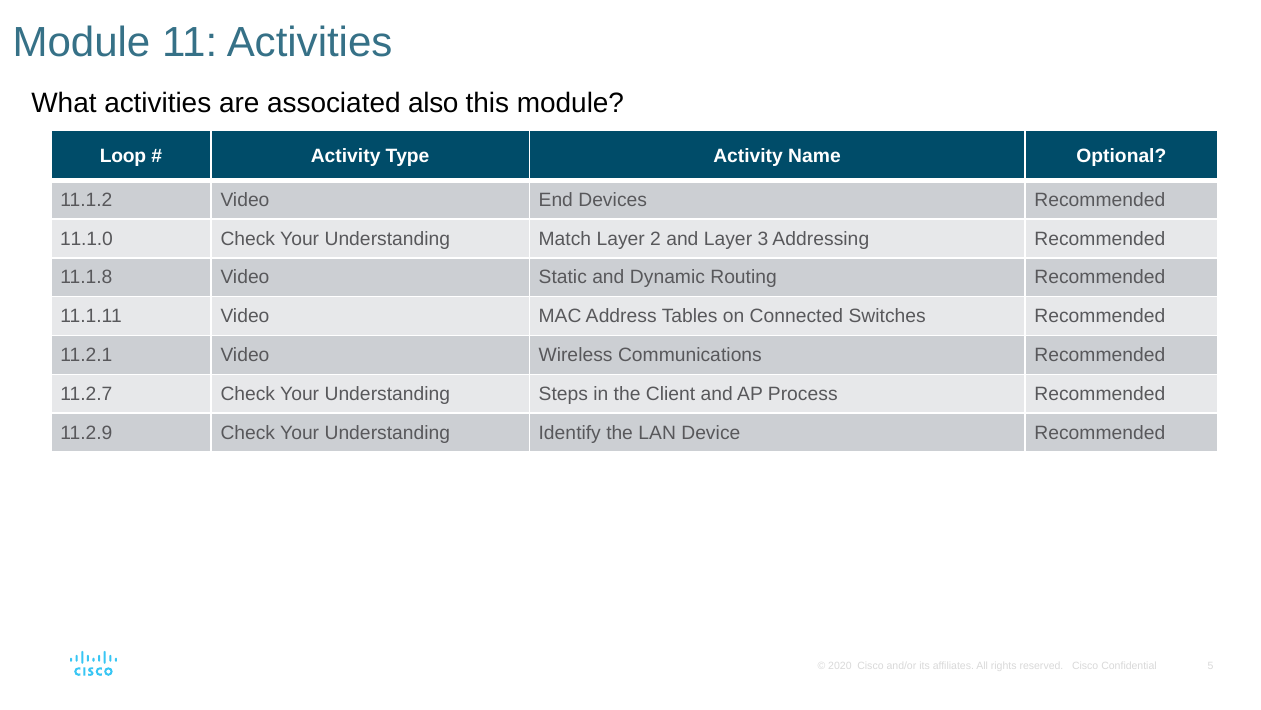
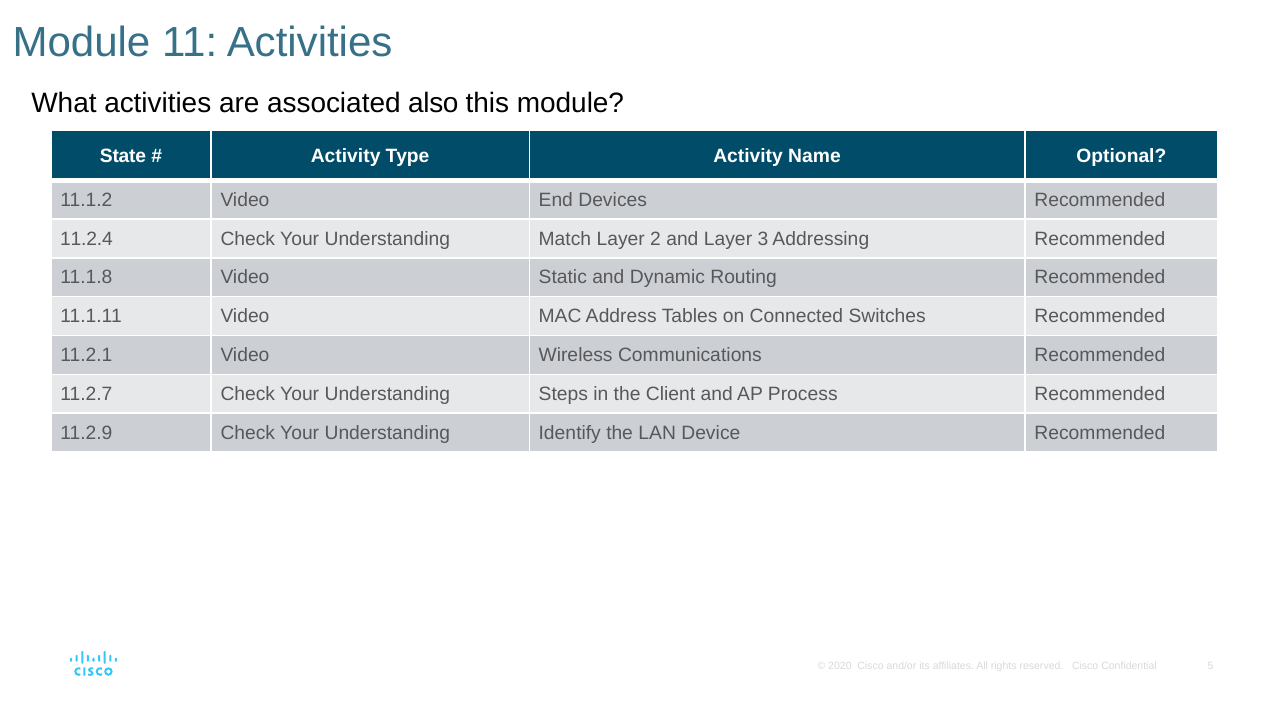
Loop: Loop -> State (123, 156)
11.1.0: 11.1.0 -> 11.2.4 (86, 239)
